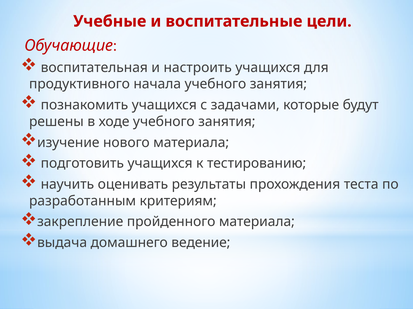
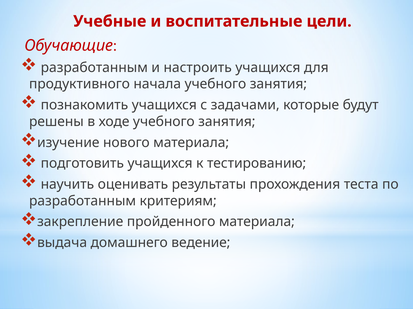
воспитательная: воспитательная -> разработанным (94, 68)
